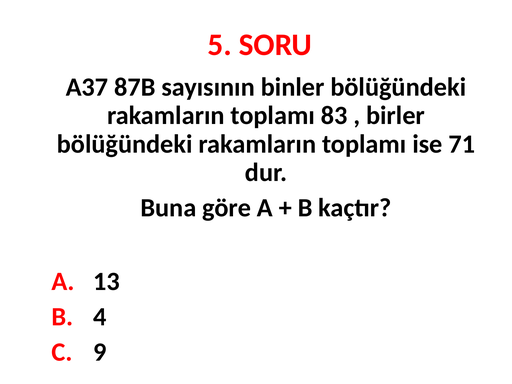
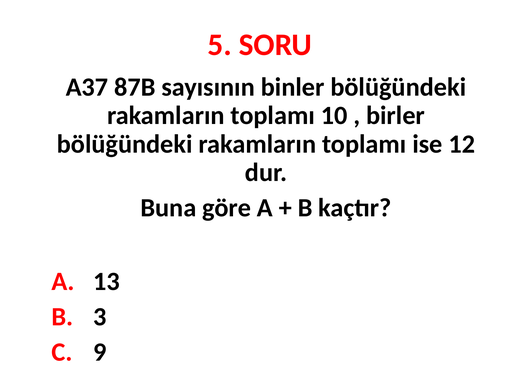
83: 83 -> 10 (334, 116)
71: 71 -> 12 (462, 144)
4: 4 -> 3 (100, 317)
